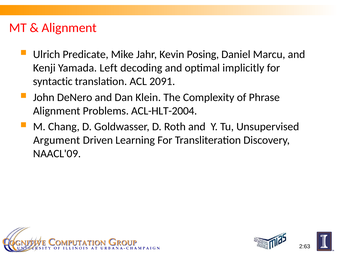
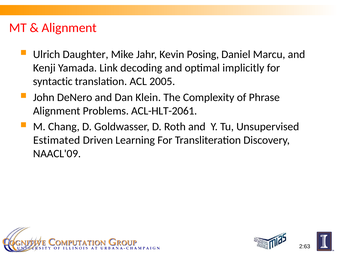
Predicate: Predicate -> Daughter (86, 54)
Left: Left -> Link (109, 68)
2091: 2091 -> 2005 (162, 82)
ACL-HLT-2004: ACL-HLT-2004 -> ACL-HLT-2061 (164, 111)
Argument: Argument -> Estimated (57, 140)
